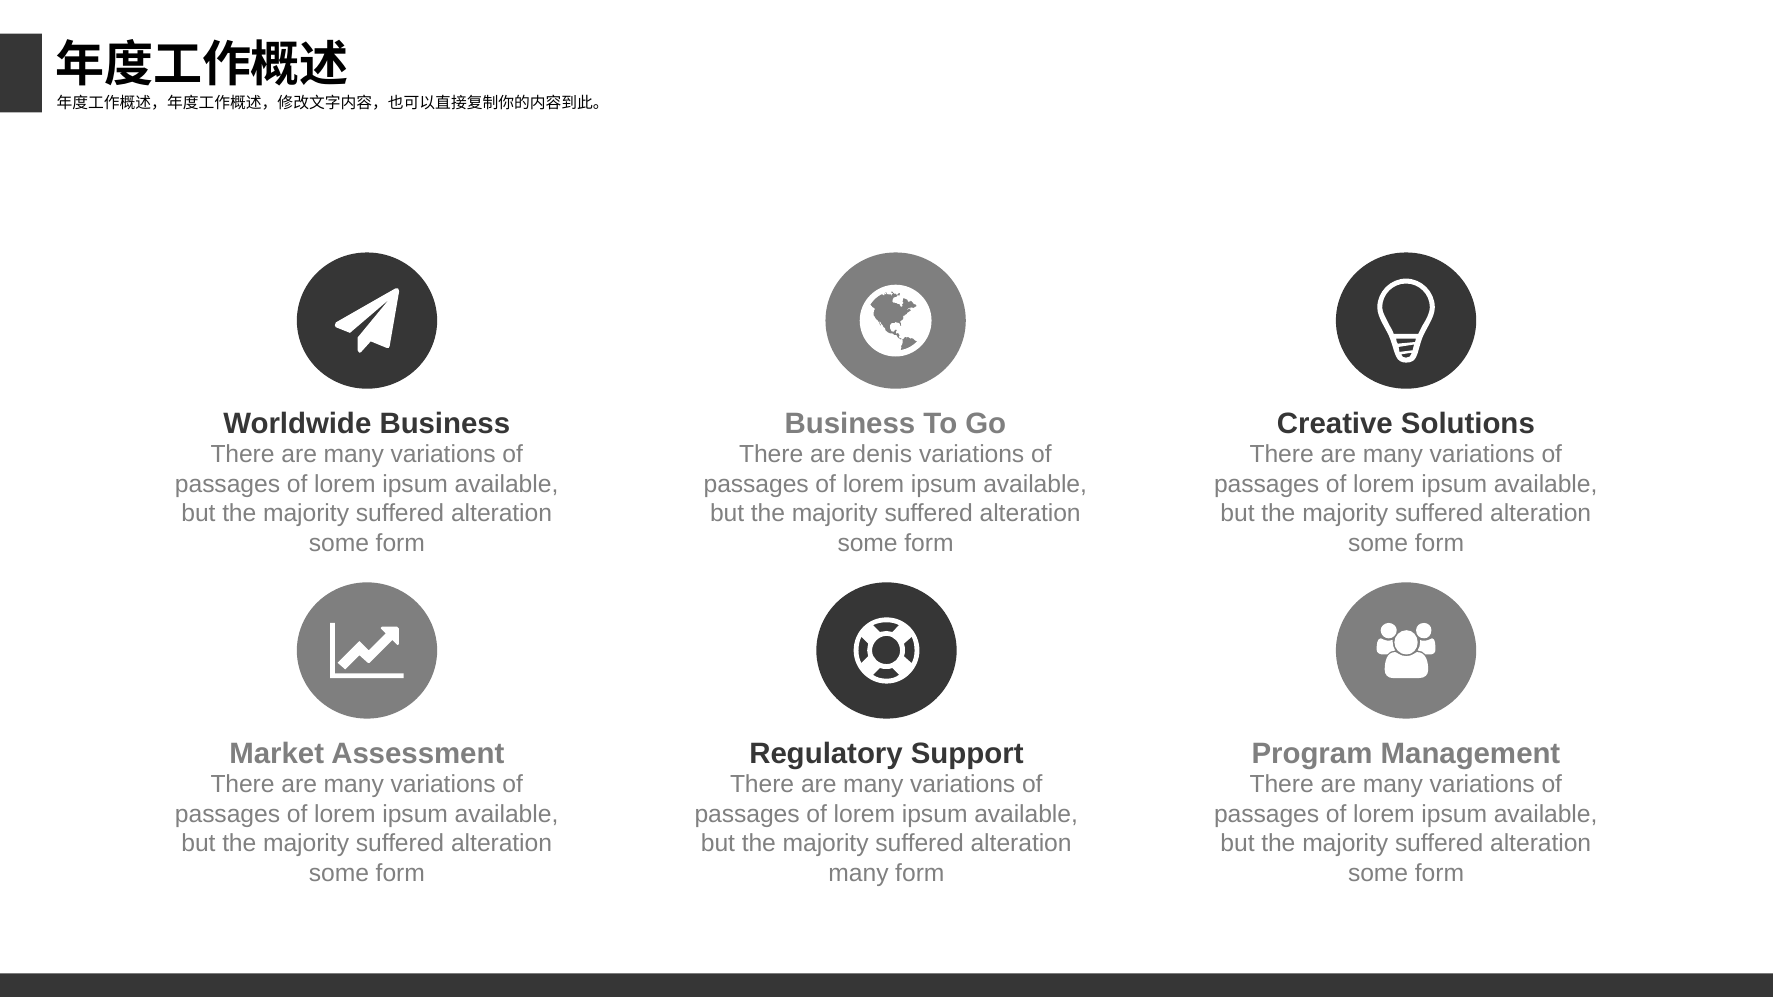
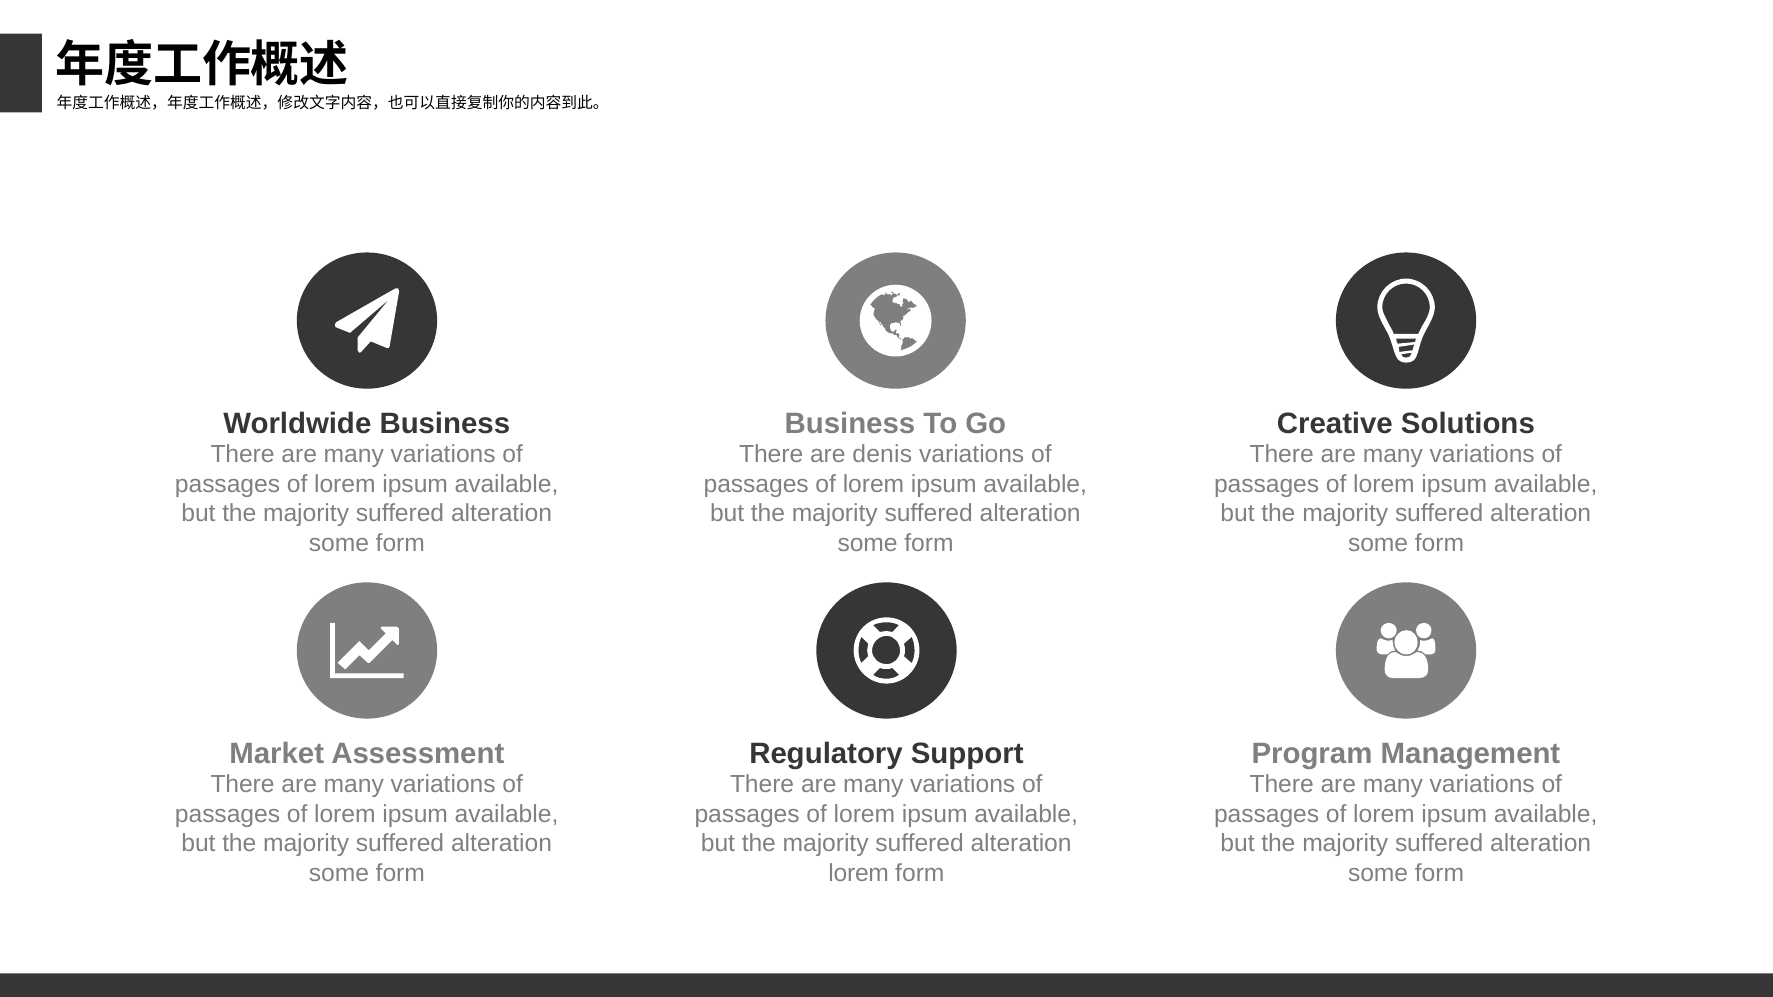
many: many -> lorem (859, 873)
